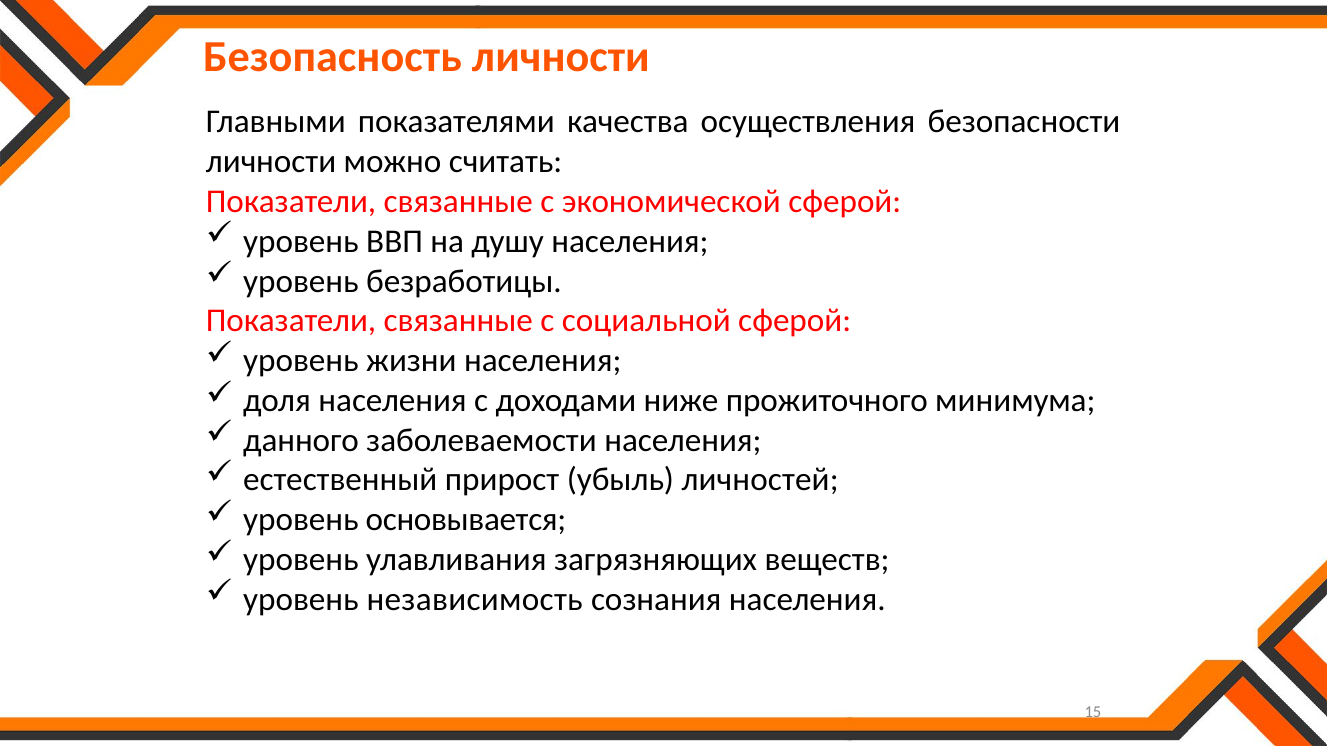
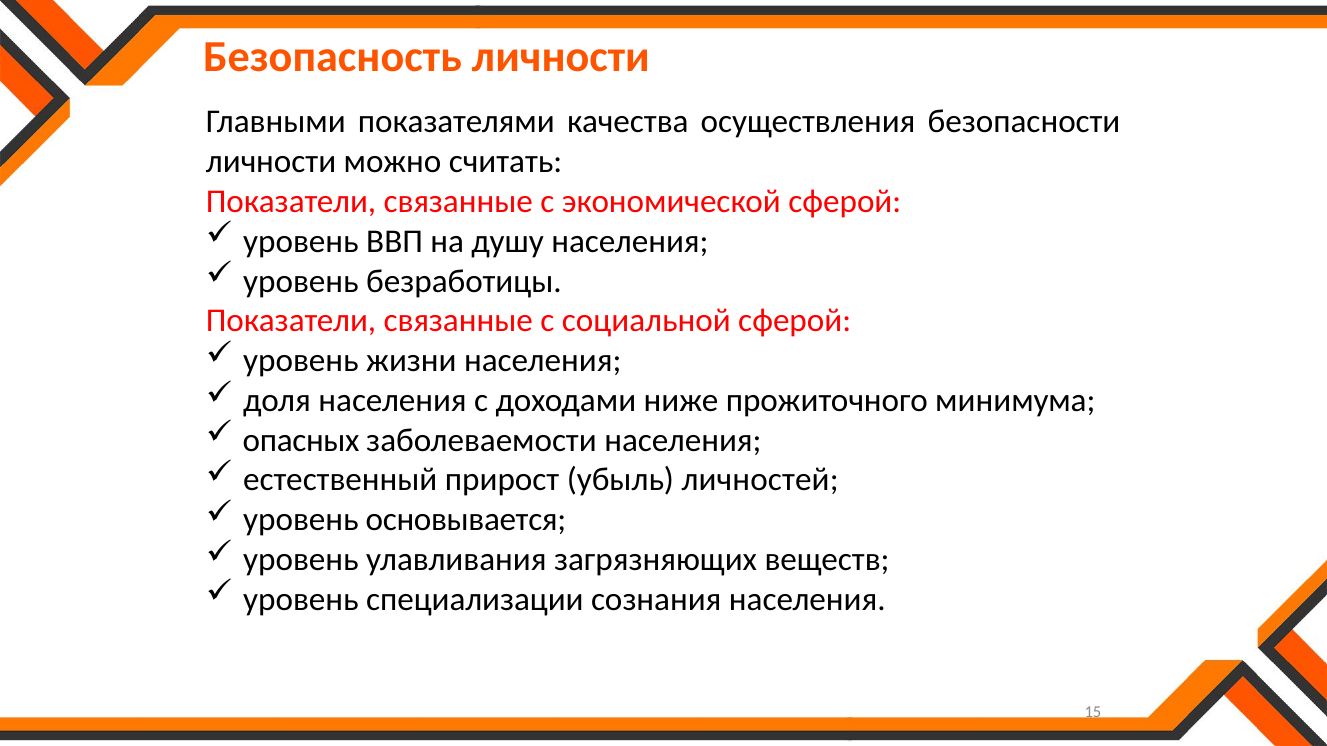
данного: данного -> опасных (301, 441)
независимость: независимость -> специализации (475, 600)
